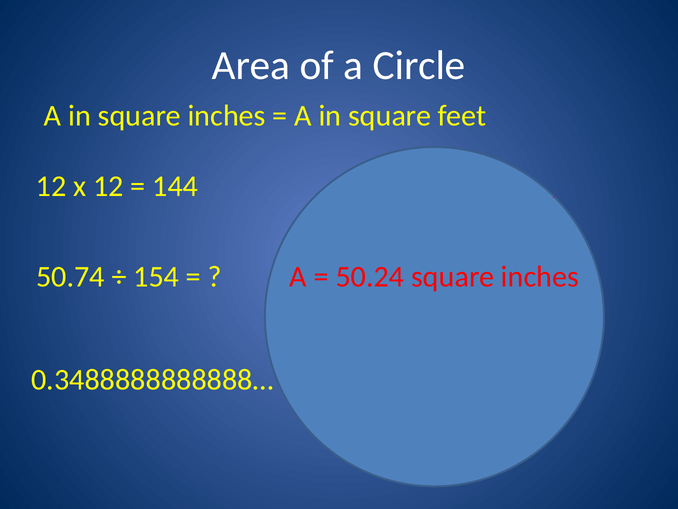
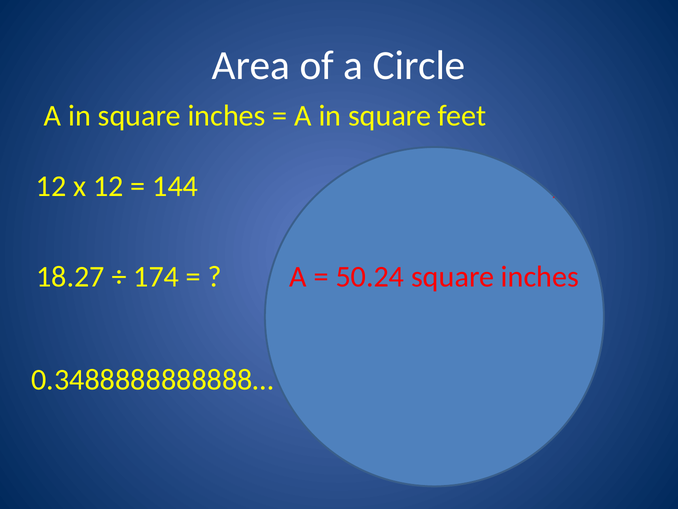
50.74: 50.74 -> 18.27 (70, 277)
154: 154 -> 174 (156, 277)
